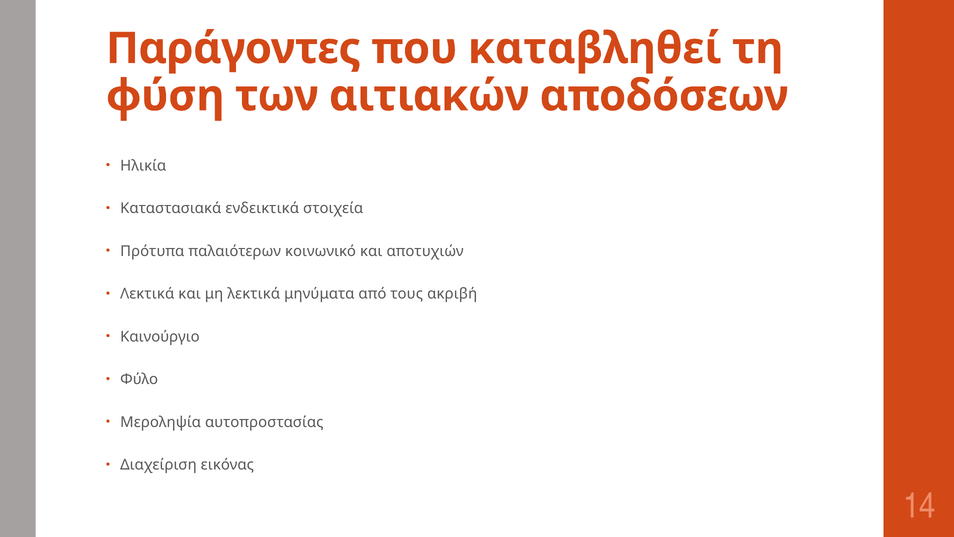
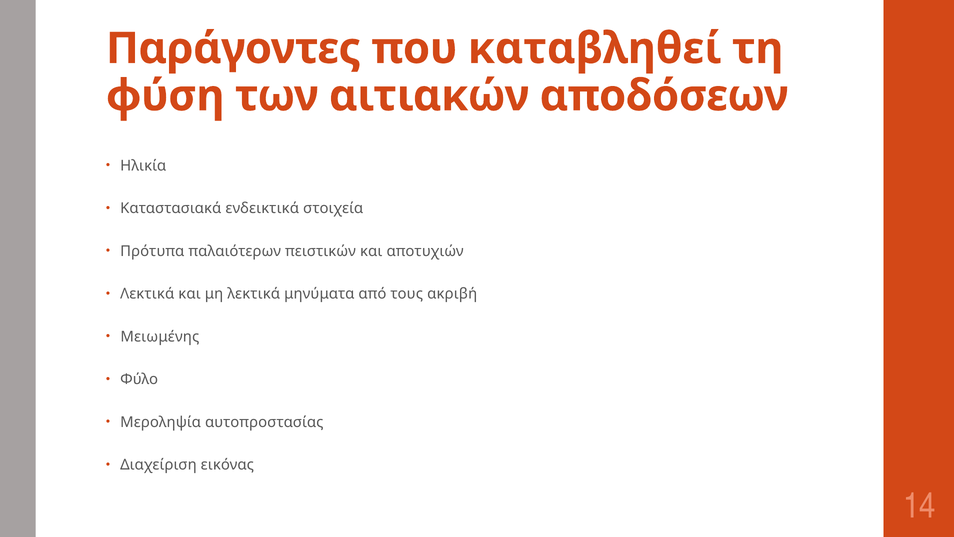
κοινωνικό: κοινωνικό -> πειστικών (321, 251)
Καινούργιο: Καινούργιο -> Μειωμένης (160, 337)
